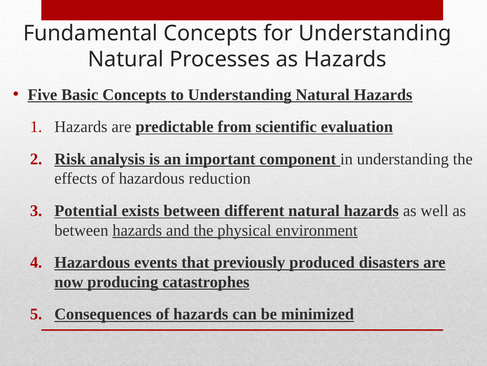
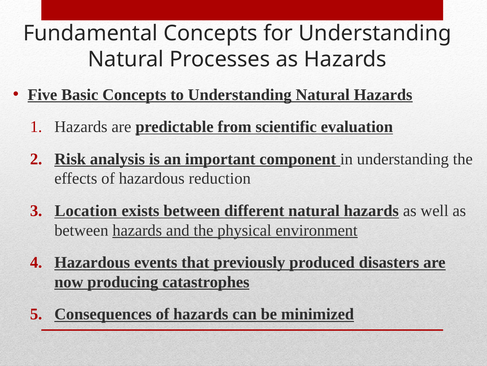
Potential: Potential -> Location (86, 210)
